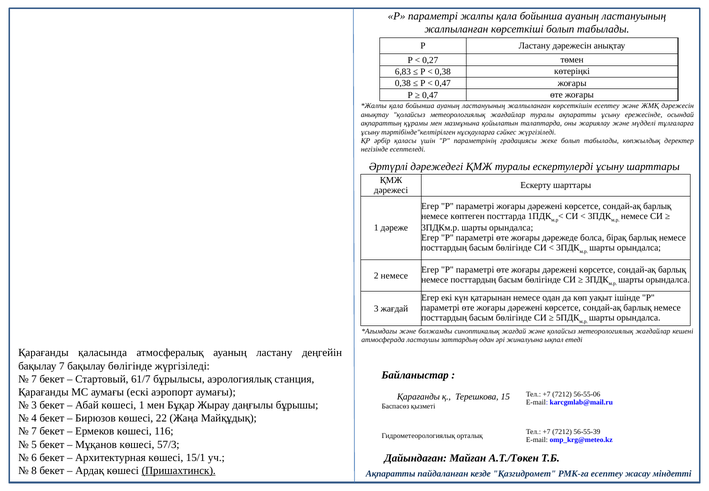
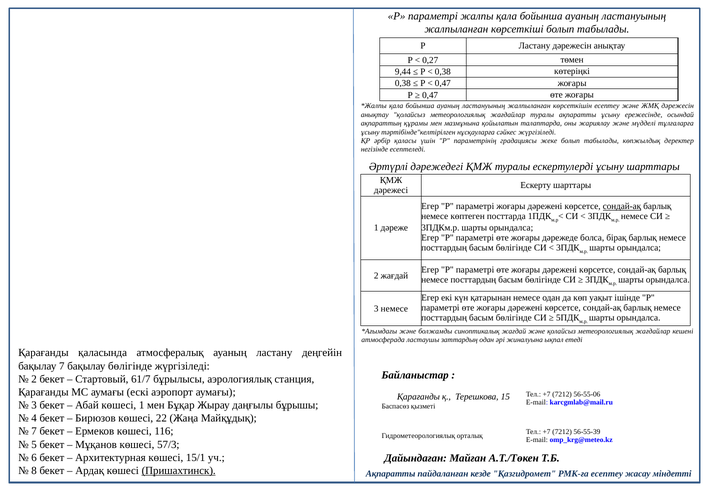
6,83: 6,83 -> 9,44 (403, 72)
сондай-ақ underline: none -> present (622, 206)
2 немесе: немесе -> жағдай (394, 275)
3 жағдай: жағдай -> немесе (394, 308)
7: 7 -> 2 (34, 379)
